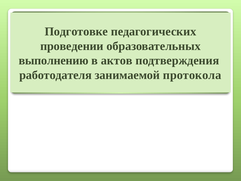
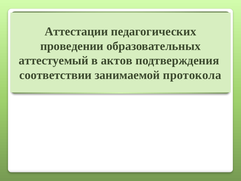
Подготовке: Подготовке -> Аттестации (76, 32)
выполнению: выполнению -> аттестуемый (54, 60)
работодателя: работодателя -> соответствии (56, 75)
